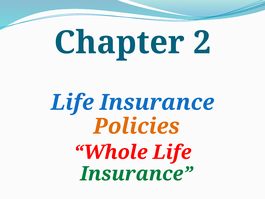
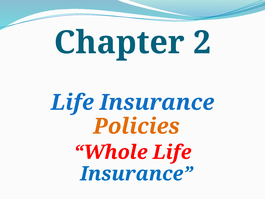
Insurance colour: green -> blue (136, 174)
